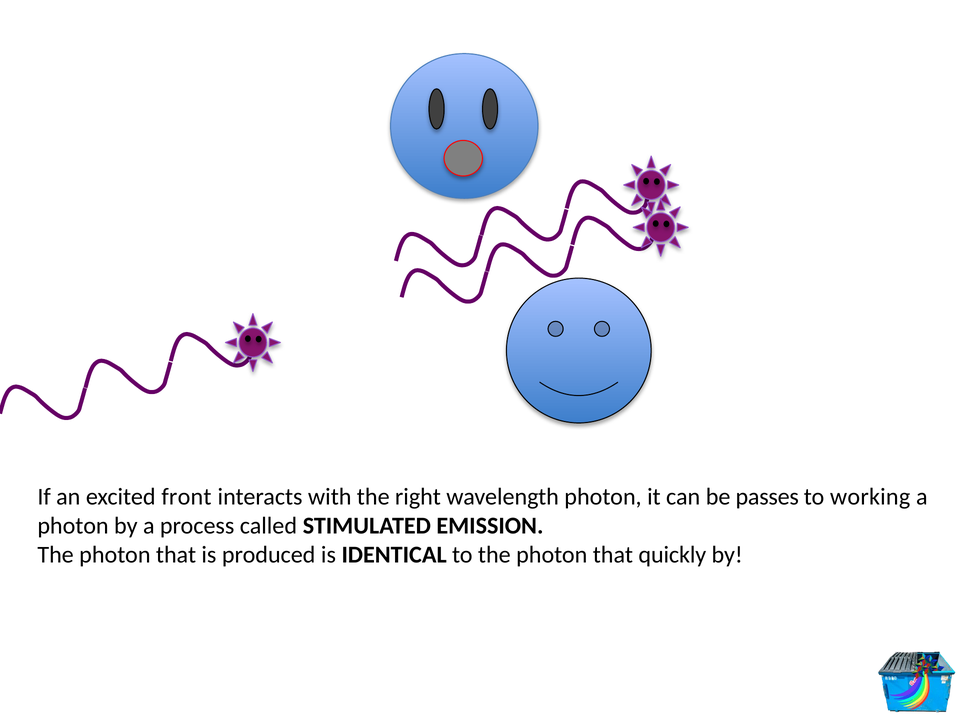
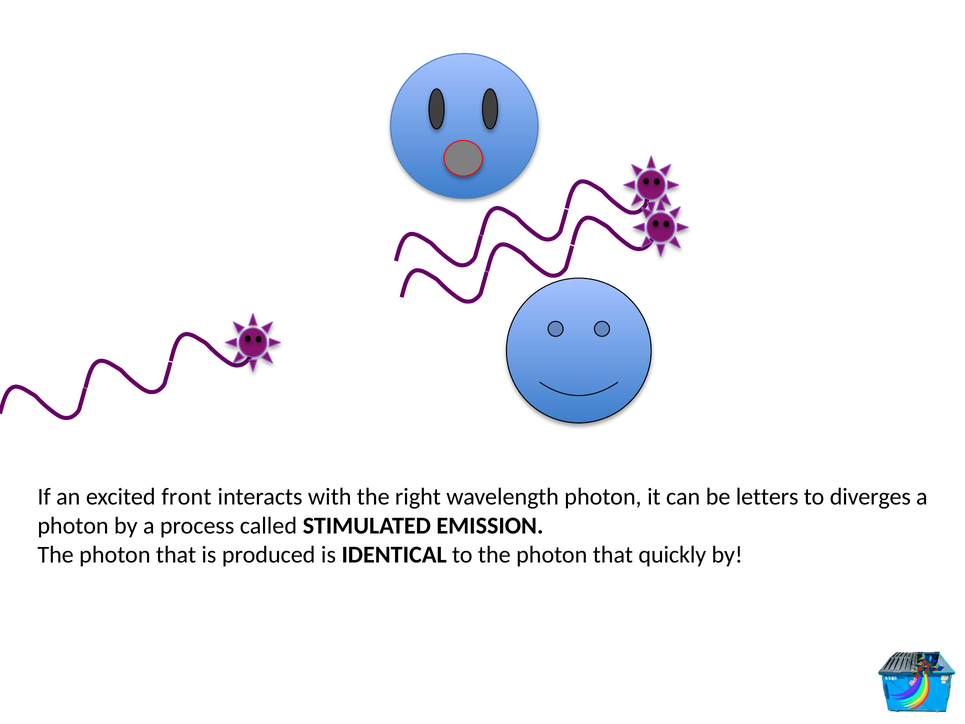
passes: passes -> letters (767, 496)
working: working -> diverges (870, 496)
